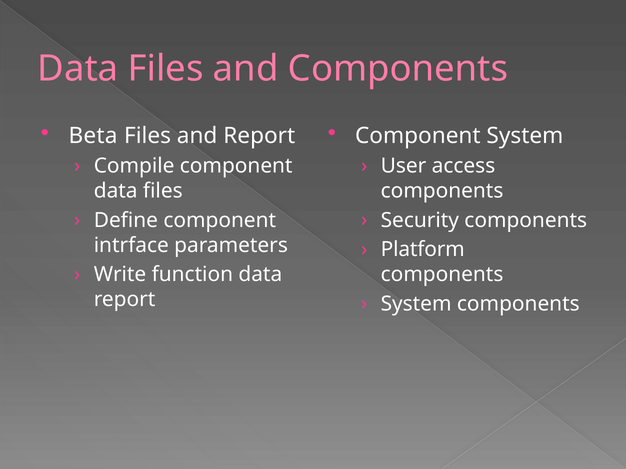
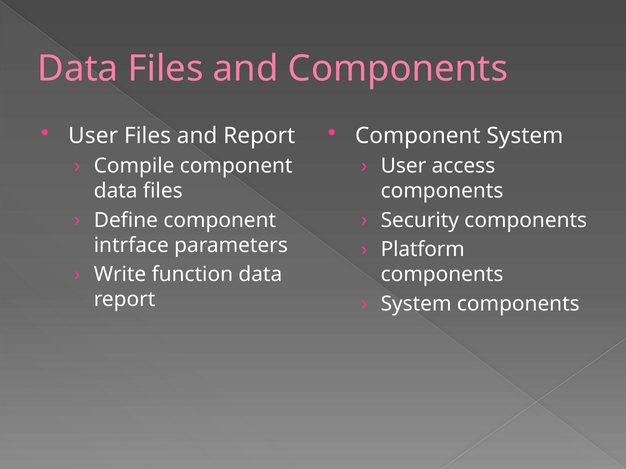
Beta: Beta -> User (93, 136)
